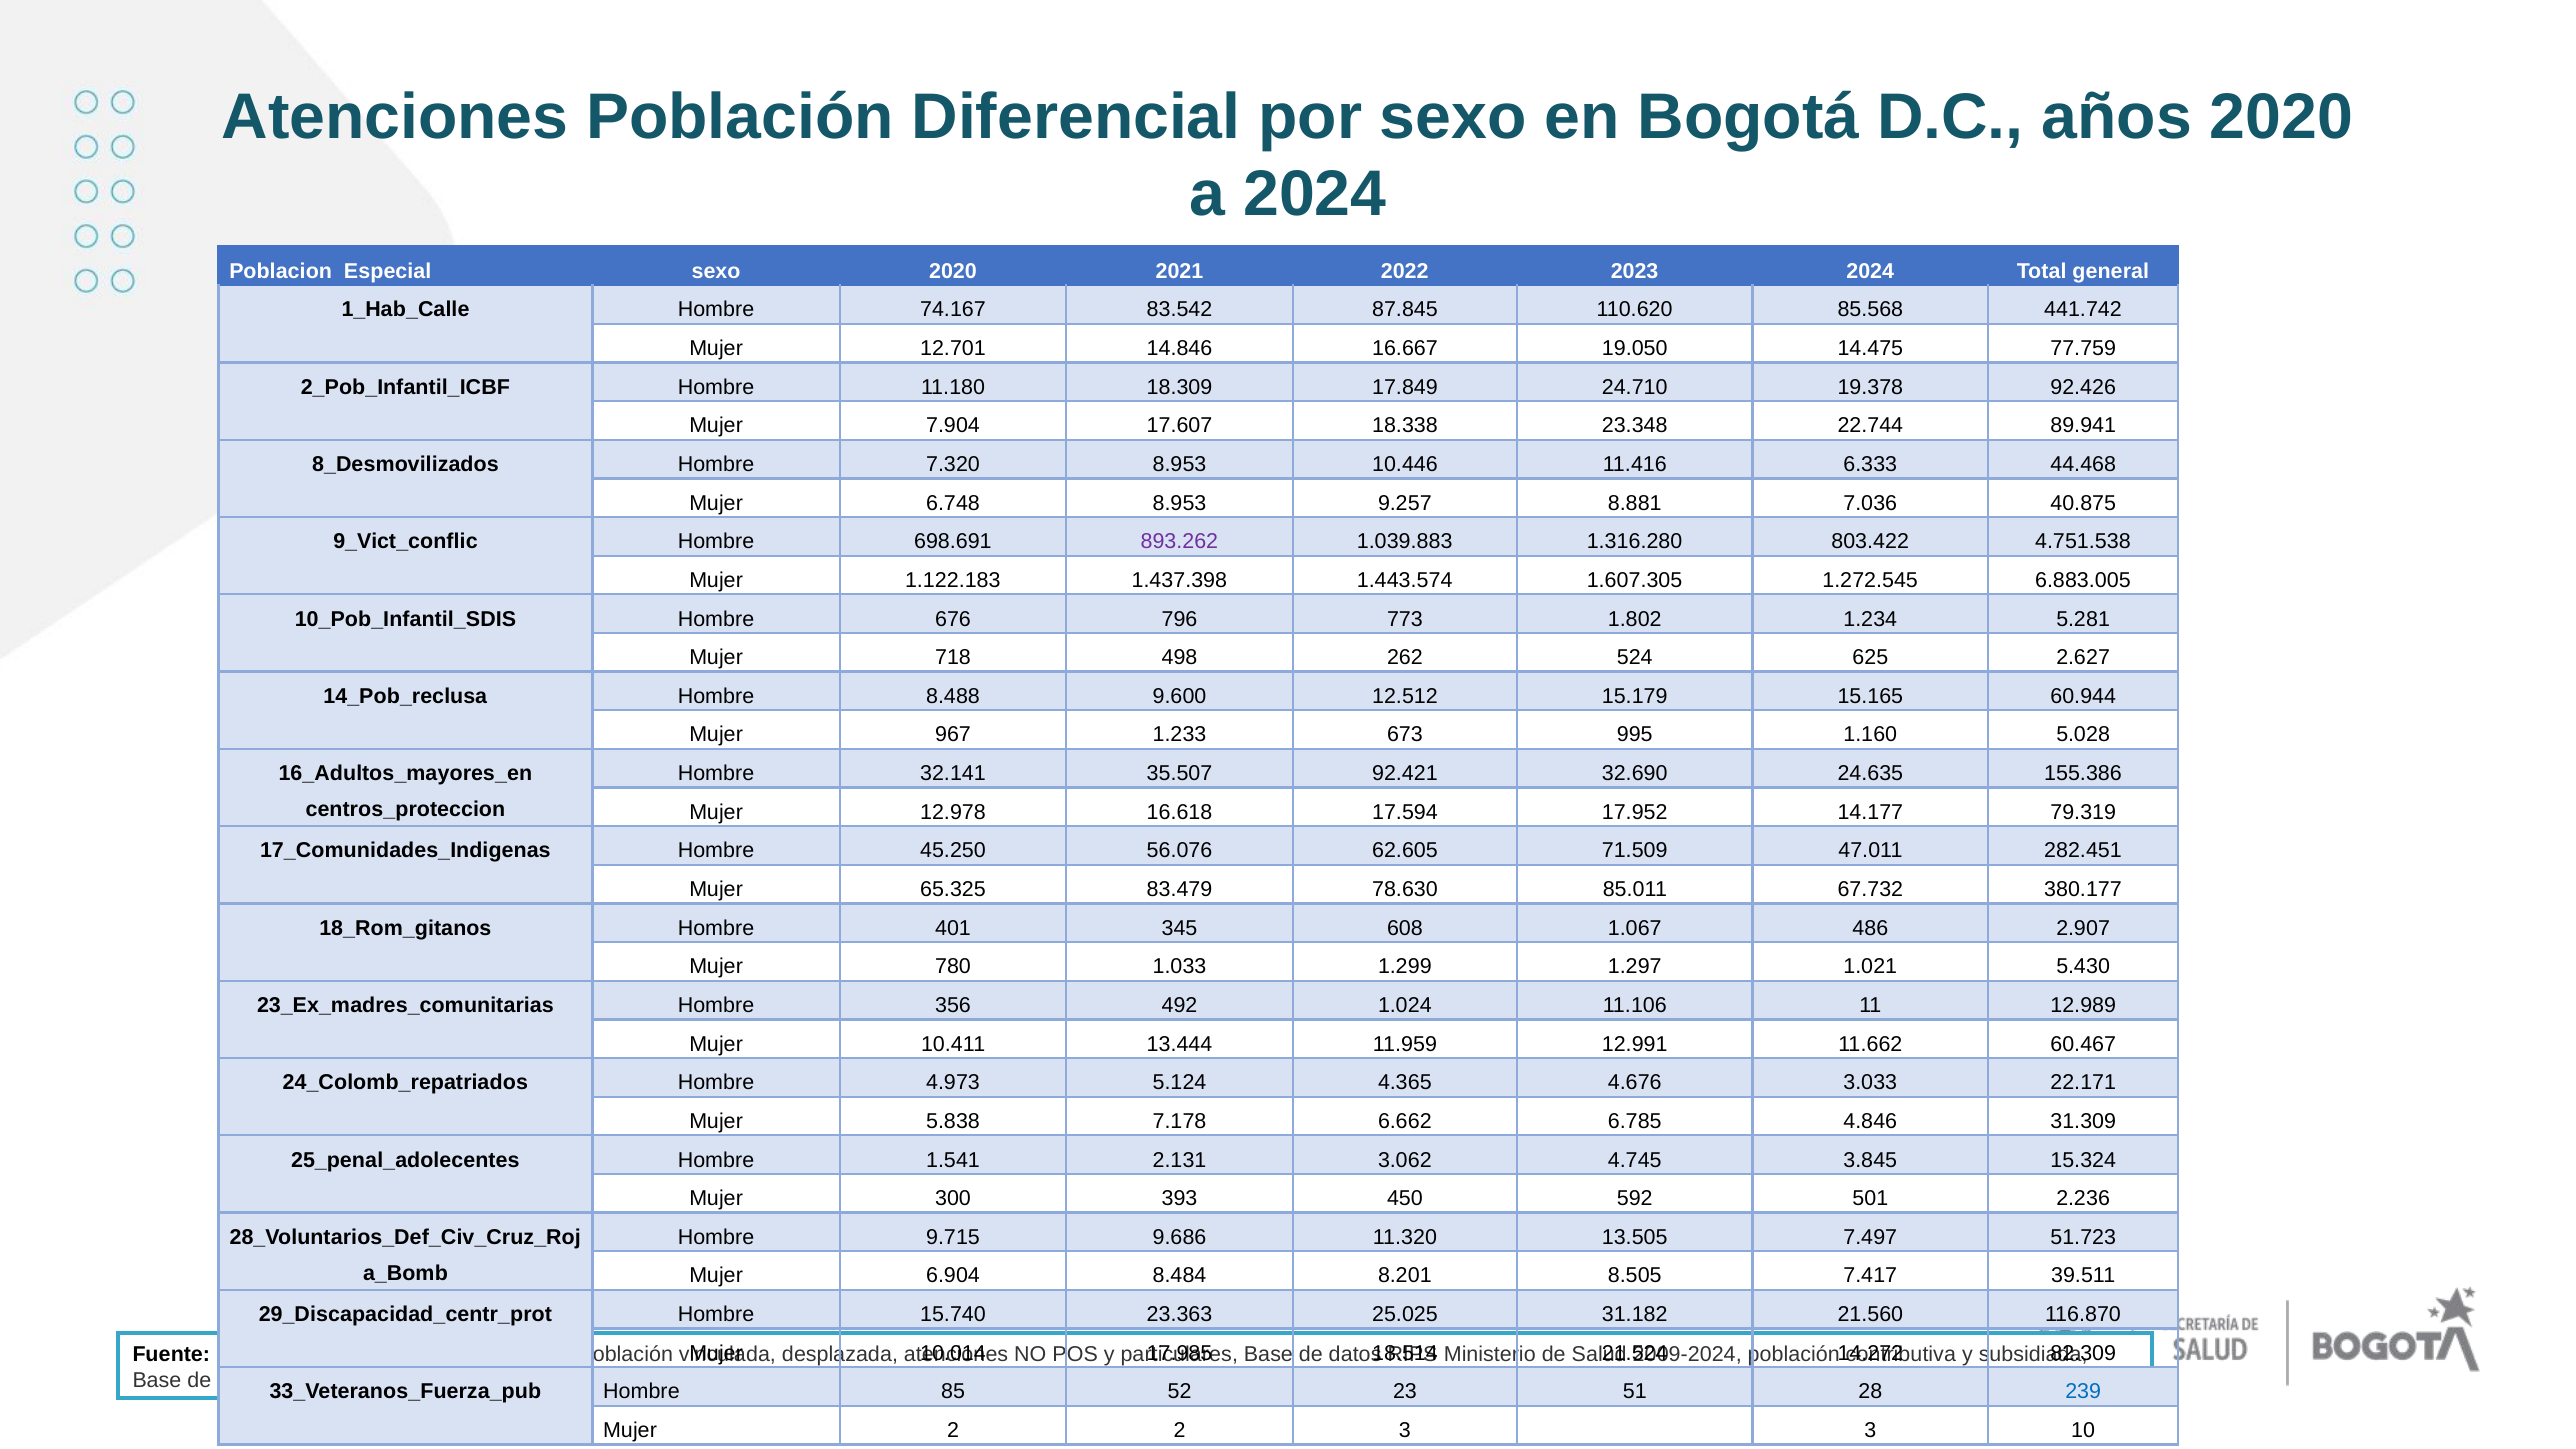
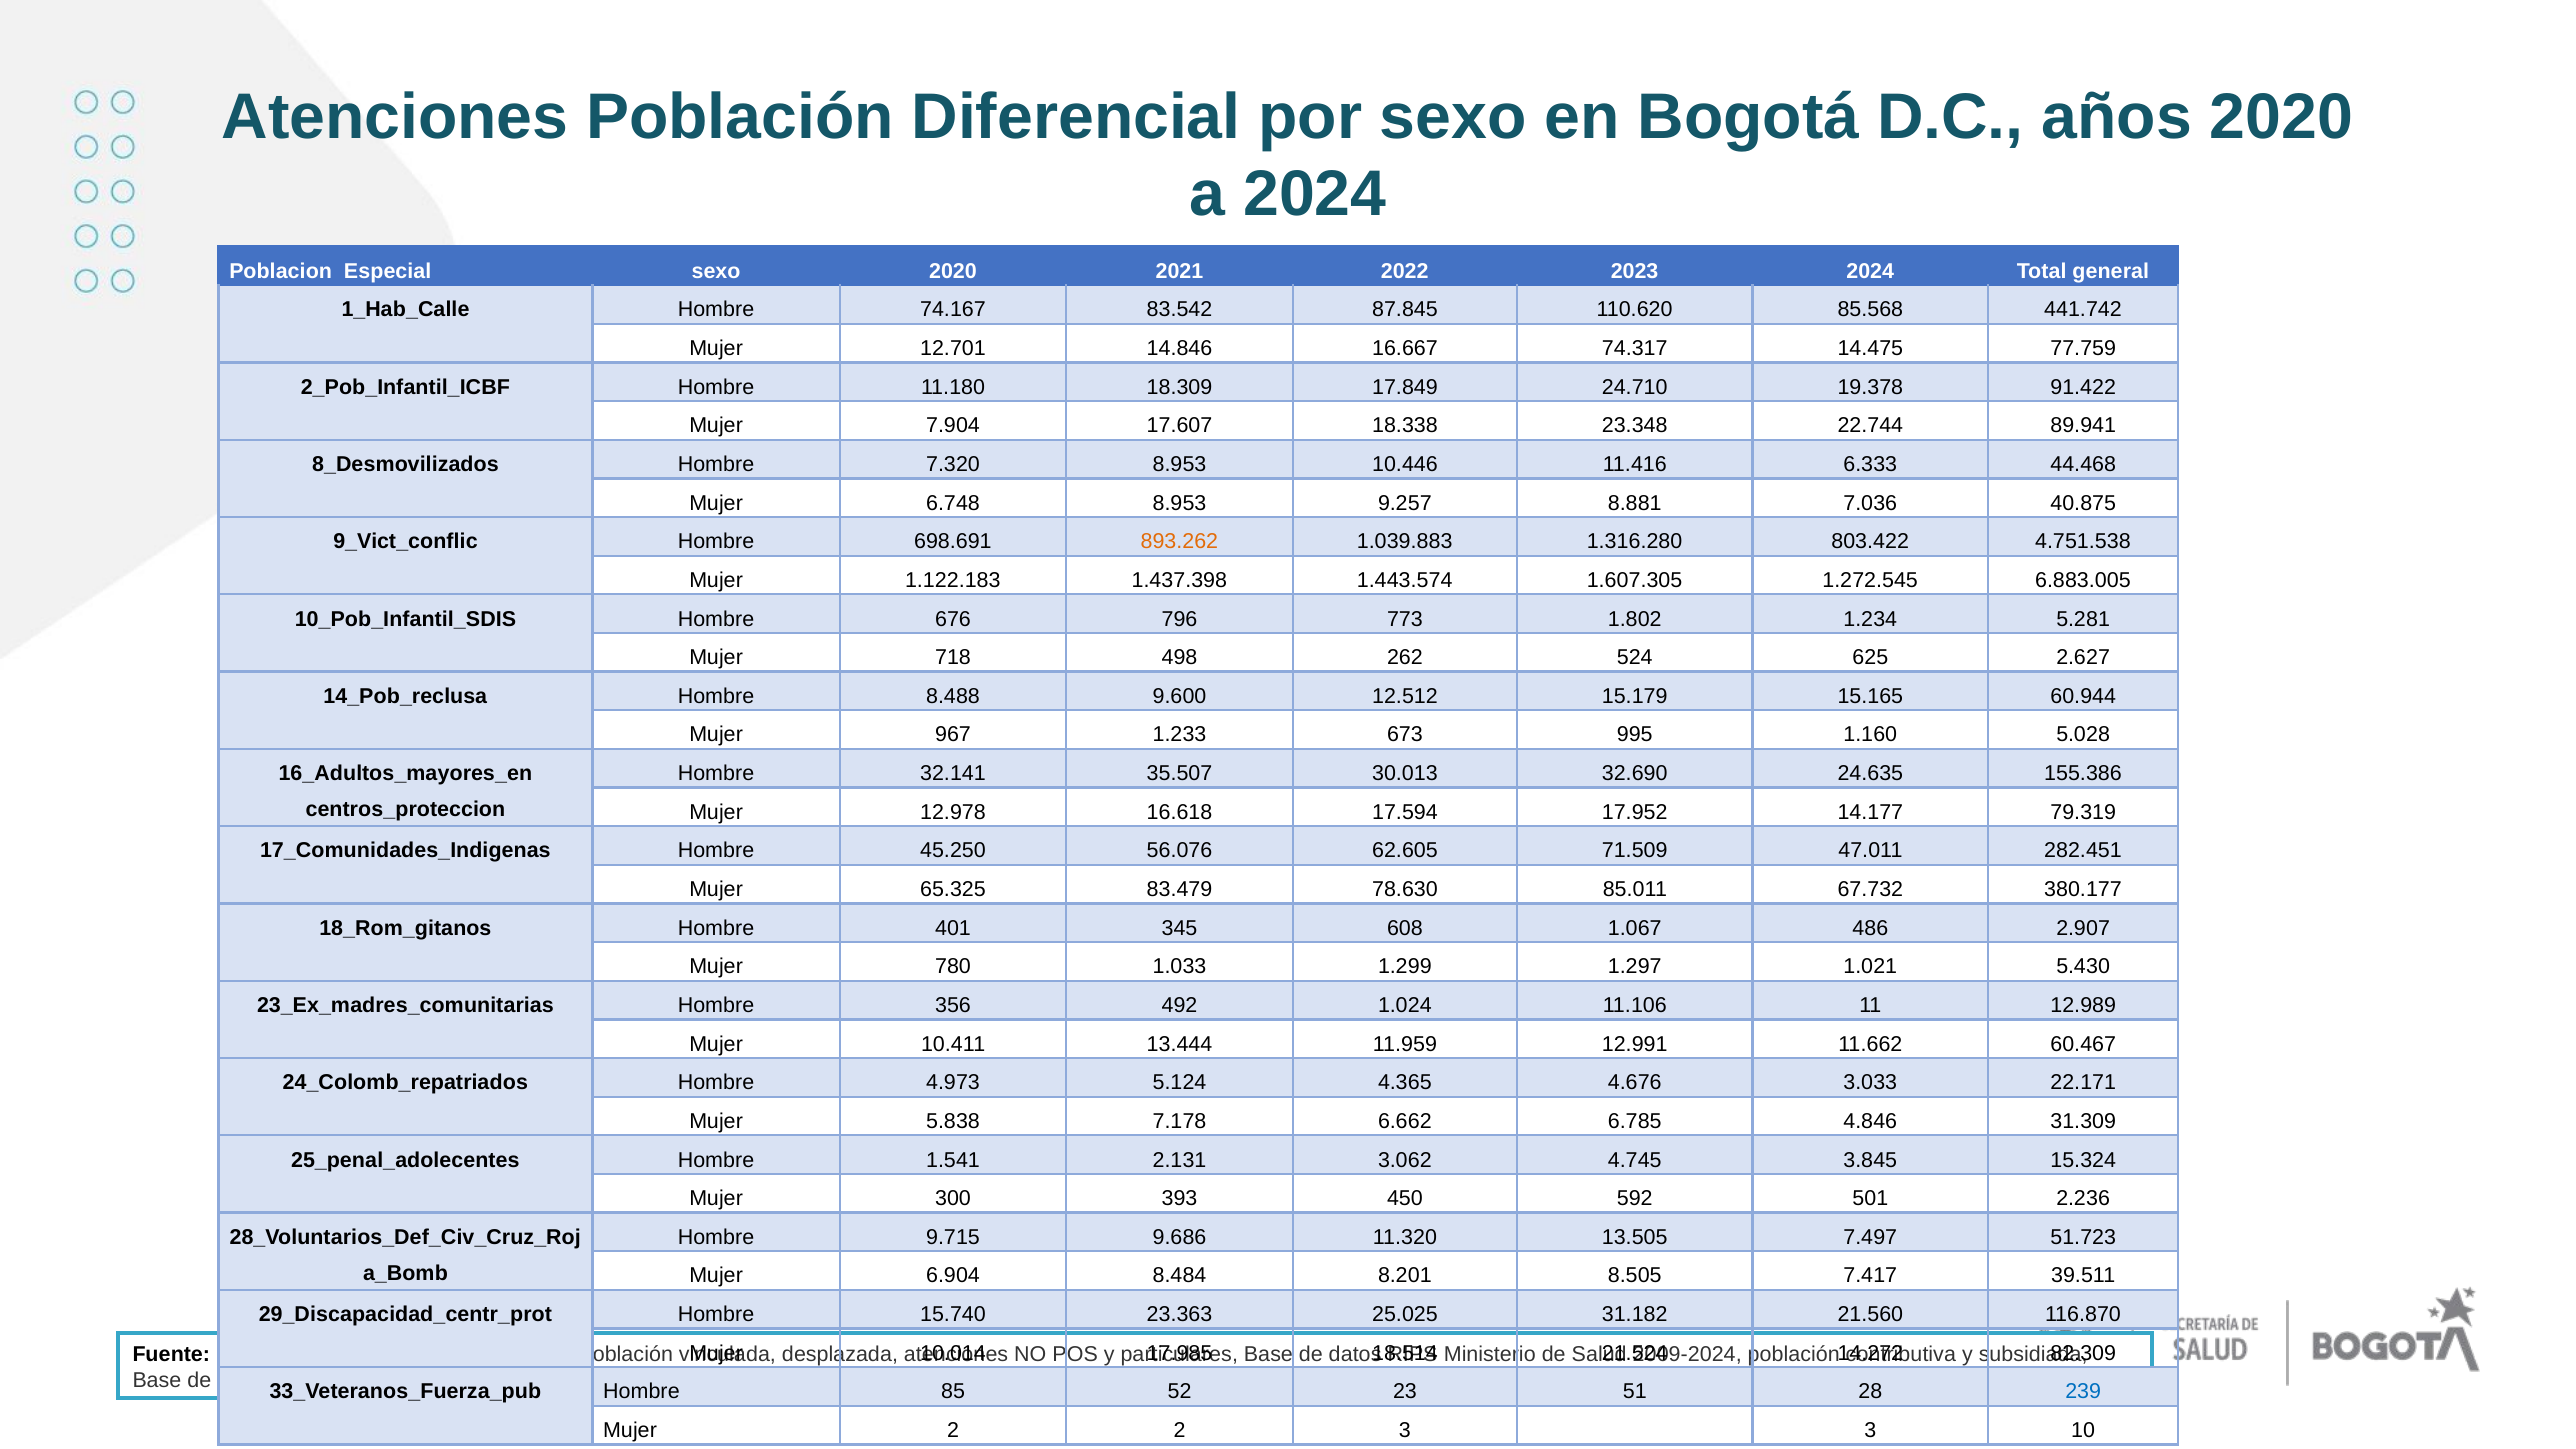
19.050: 19.050 -> 74.317 (1635, 349)
92.426: 92.426 -> 91.422 (2083, 387)
893.262 colour: purple -> orange (1179, 542)
92.421: 92.421 -> 30.013 (1405, 774)
